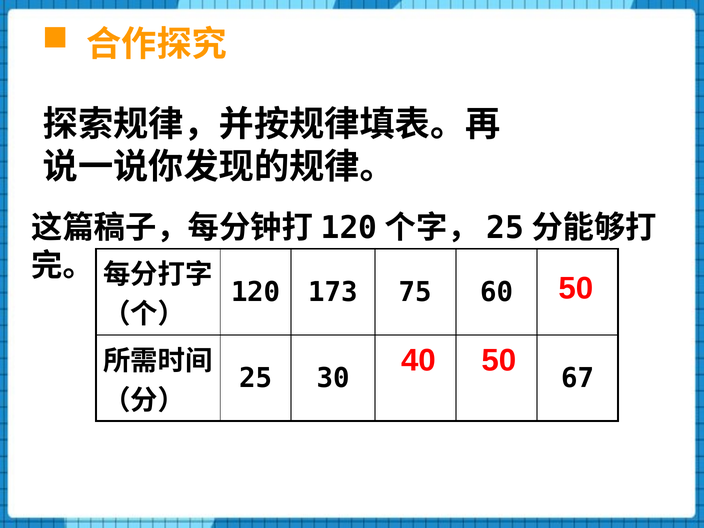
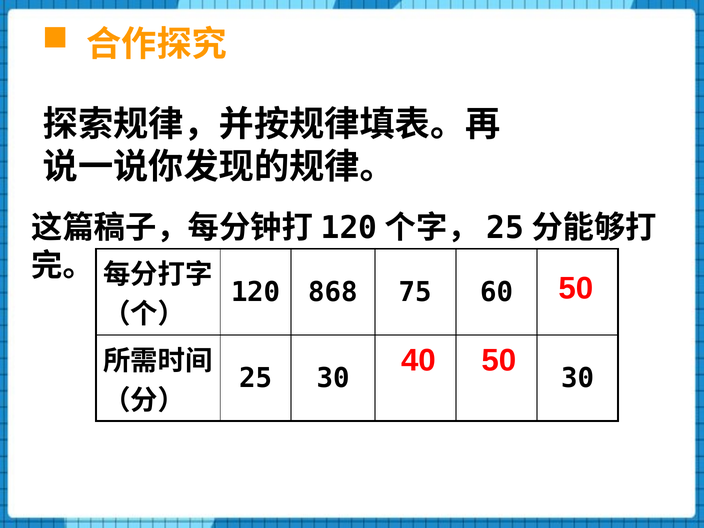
173: 173 -> 868 (333, 292)
30 67: 67 -> 30 (578, 378)
